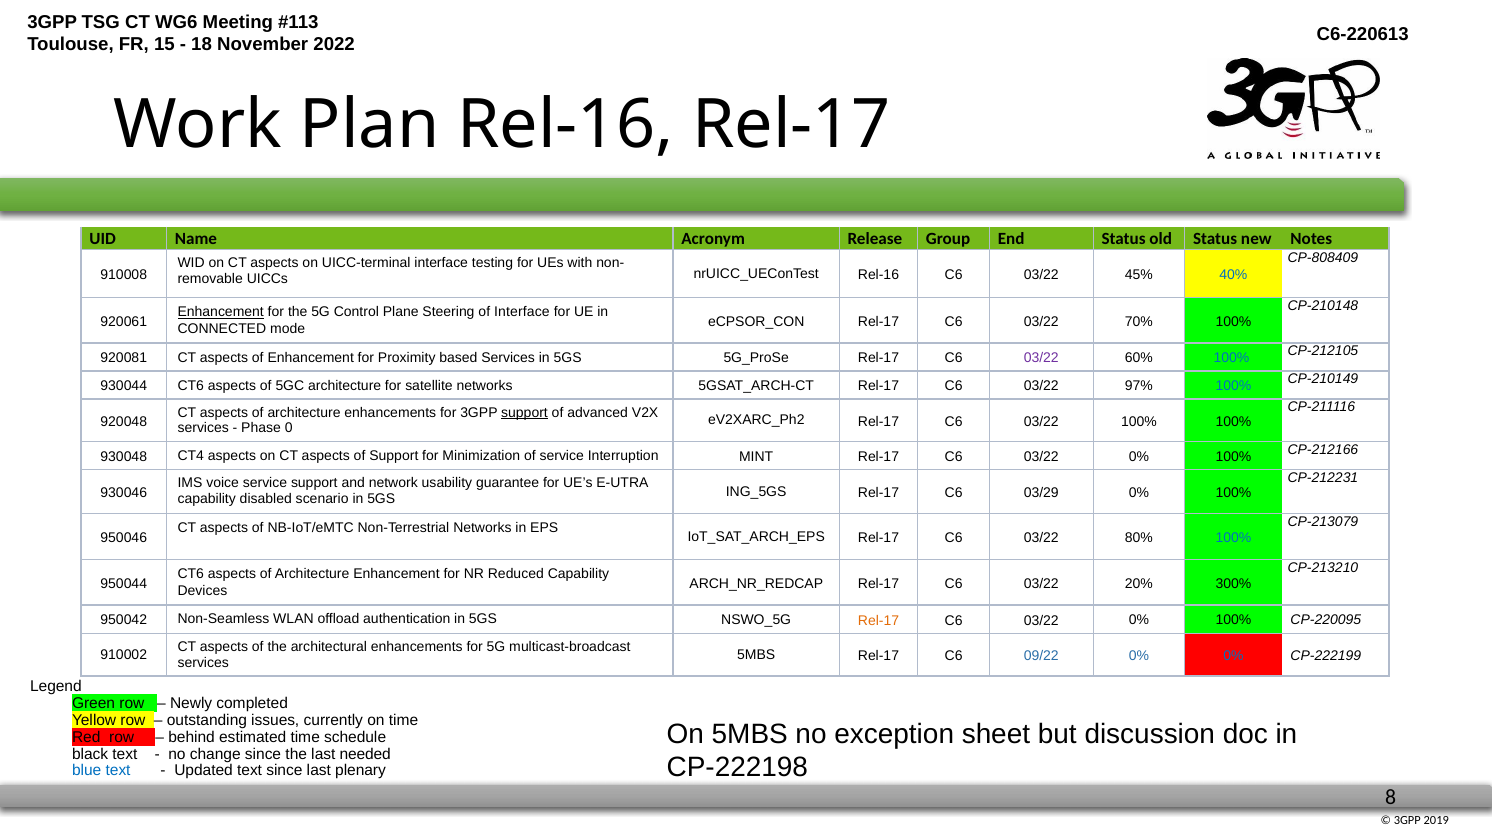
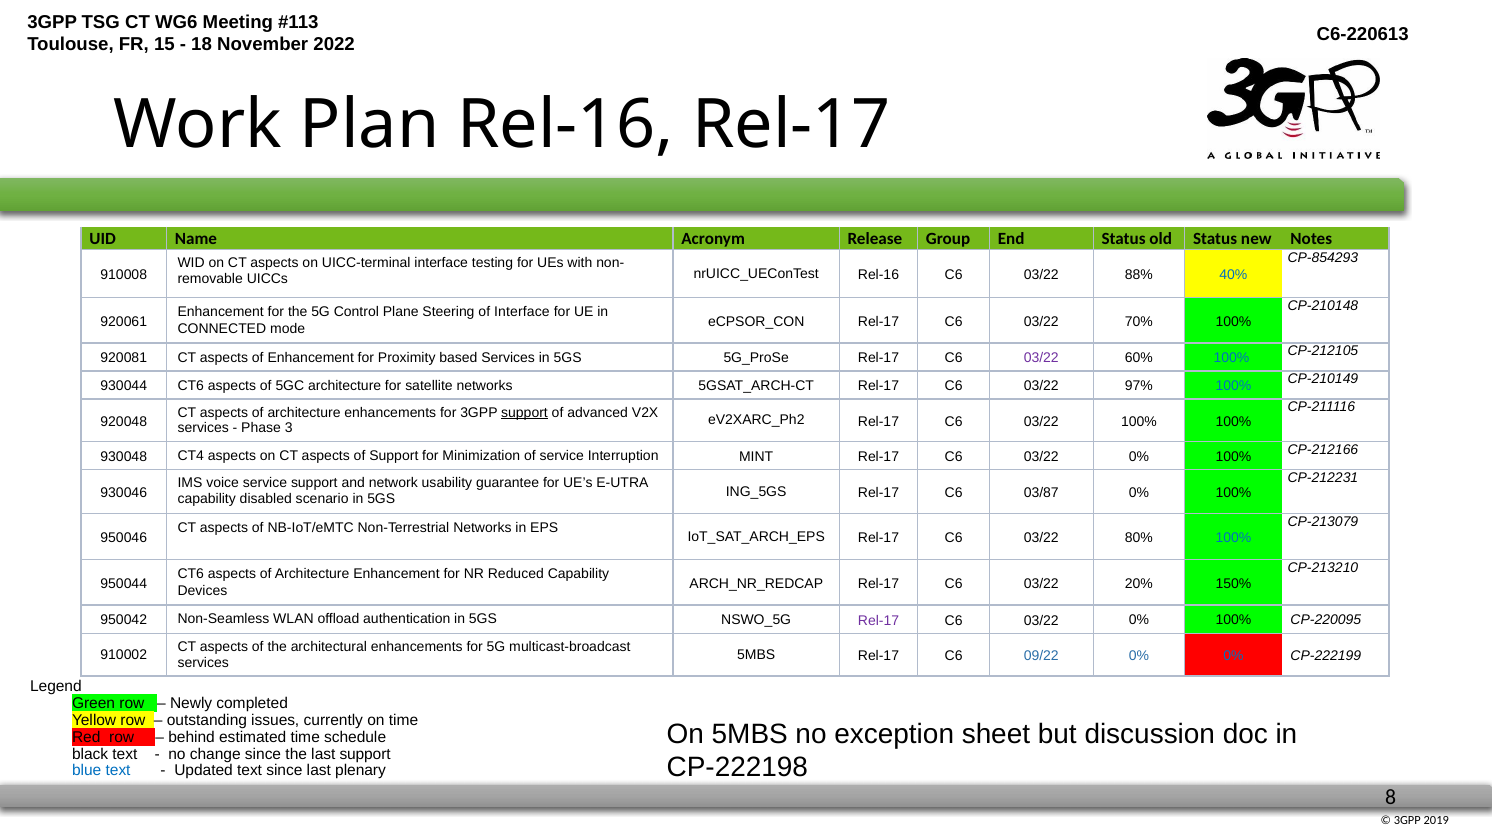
CP-808409: CP-808409 -> CP-854293 (1323, 258)
45%: 45% -> 88% (1139, 275)
Enhancement underline: present -> none (221, 312)
0: 0 -> 3 (289, 428)
03/29: 03/29 -> 03/87 (1041, 493)
300%: 300% -> 150% (1233, 584)
Rel-17 colour: orange -> purple (879, 621)
last needed: needed -> support (365, 754)
